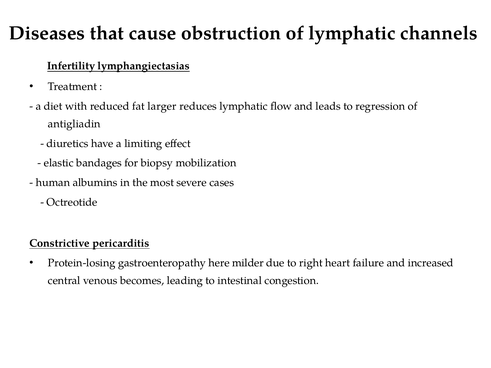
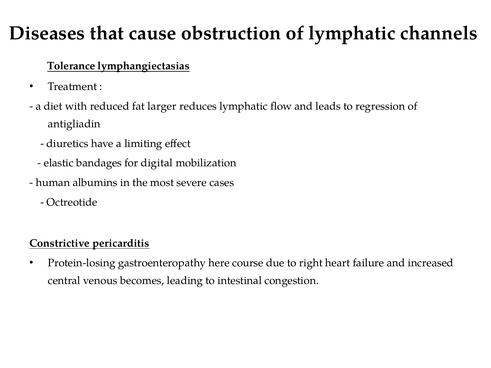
Infertility: Infertility -> Tolerance (71, 66)
biopsy: biopsy -> digital (157, 163)
milder: milder -> course (248, 263)
